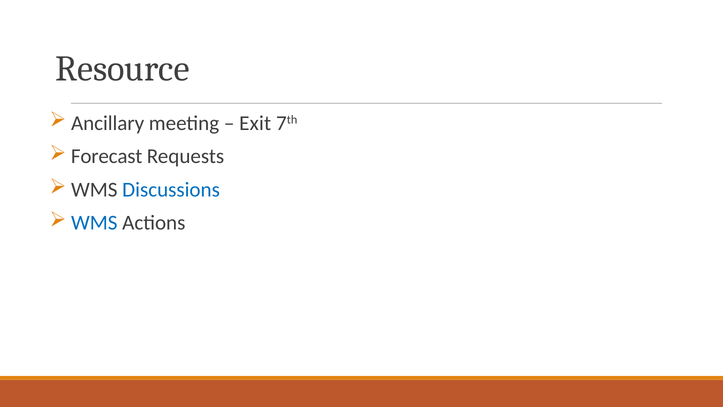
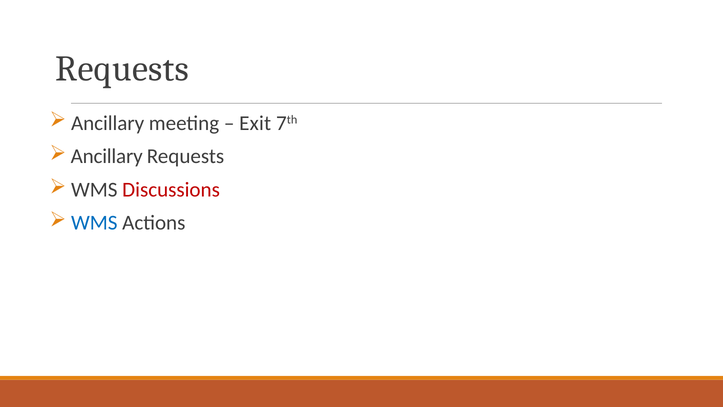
Resource: Resource -> Requests (122, 69)
Forecast: Forecast -> Ancillary (107, 156)
Discussions colour: blue -> red (171, 190)
